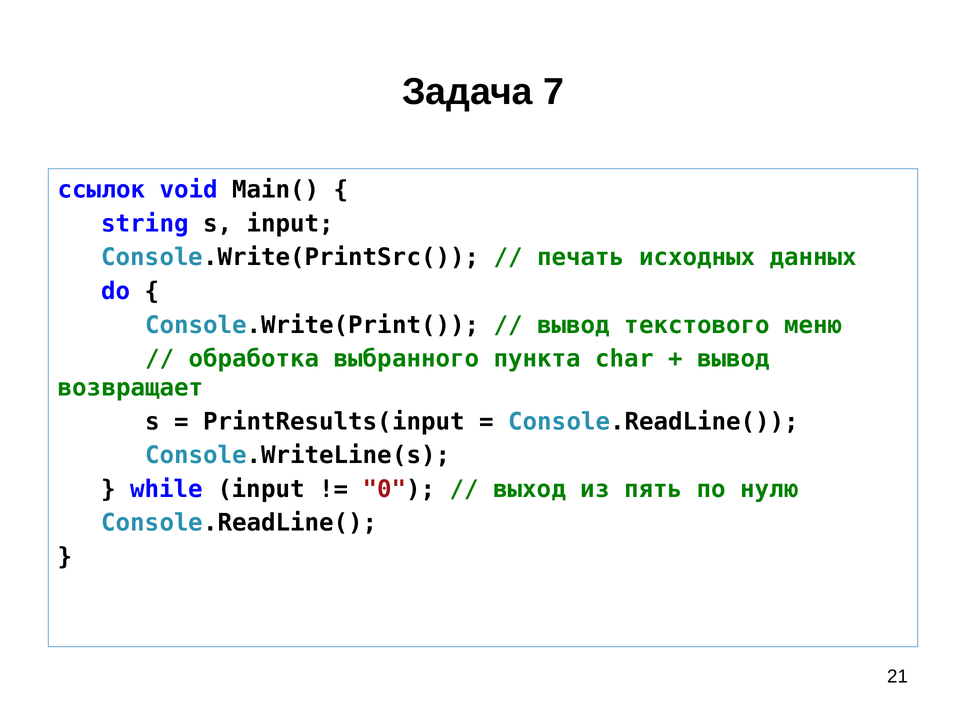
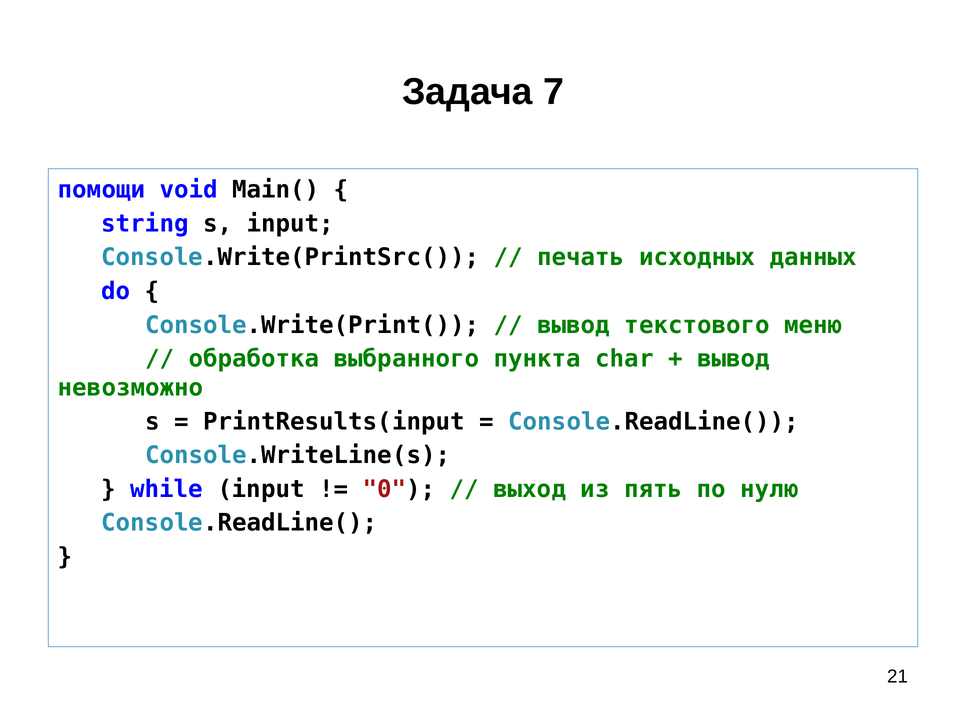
ссылок: ссылок -> помощи (102, 190)
возвращает: возвращает -> невозможно (131, 388)
